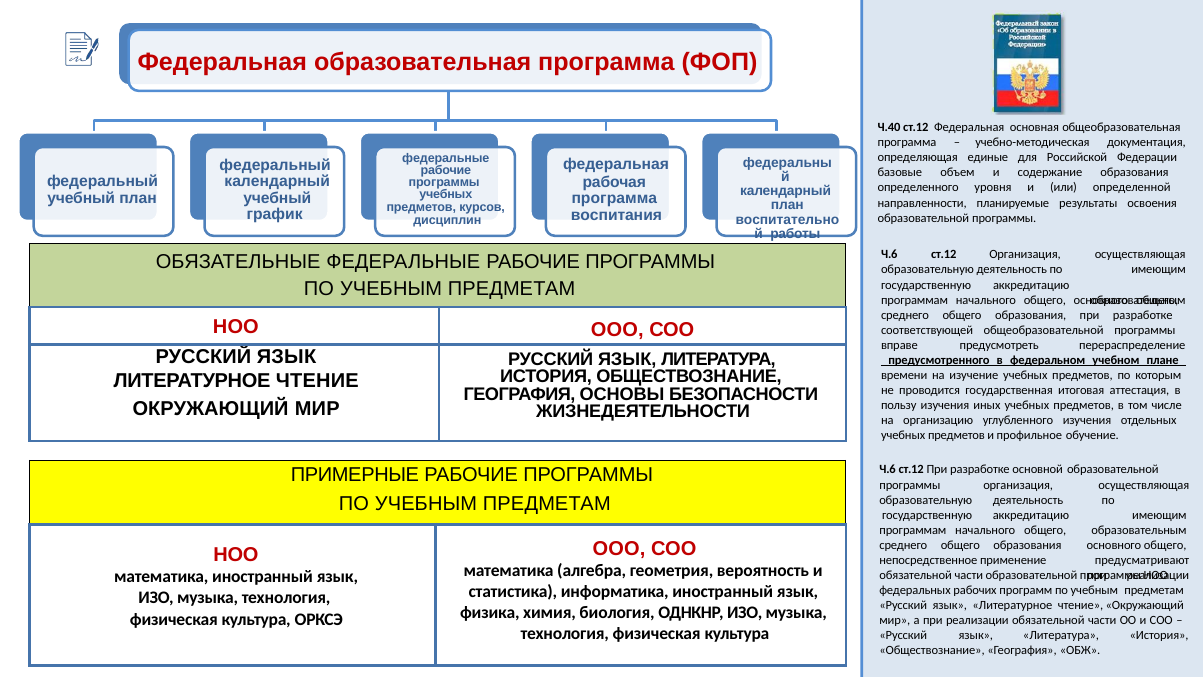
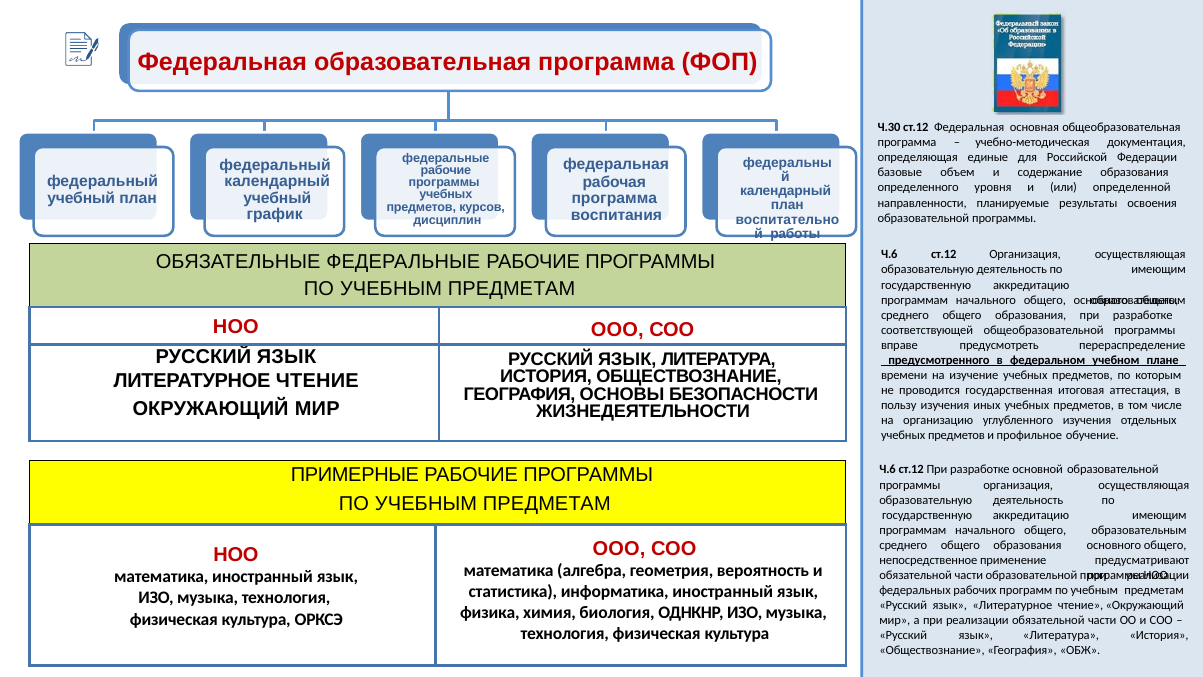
Ч.40: Ч.40 -> Ч.30 (889, 127)
